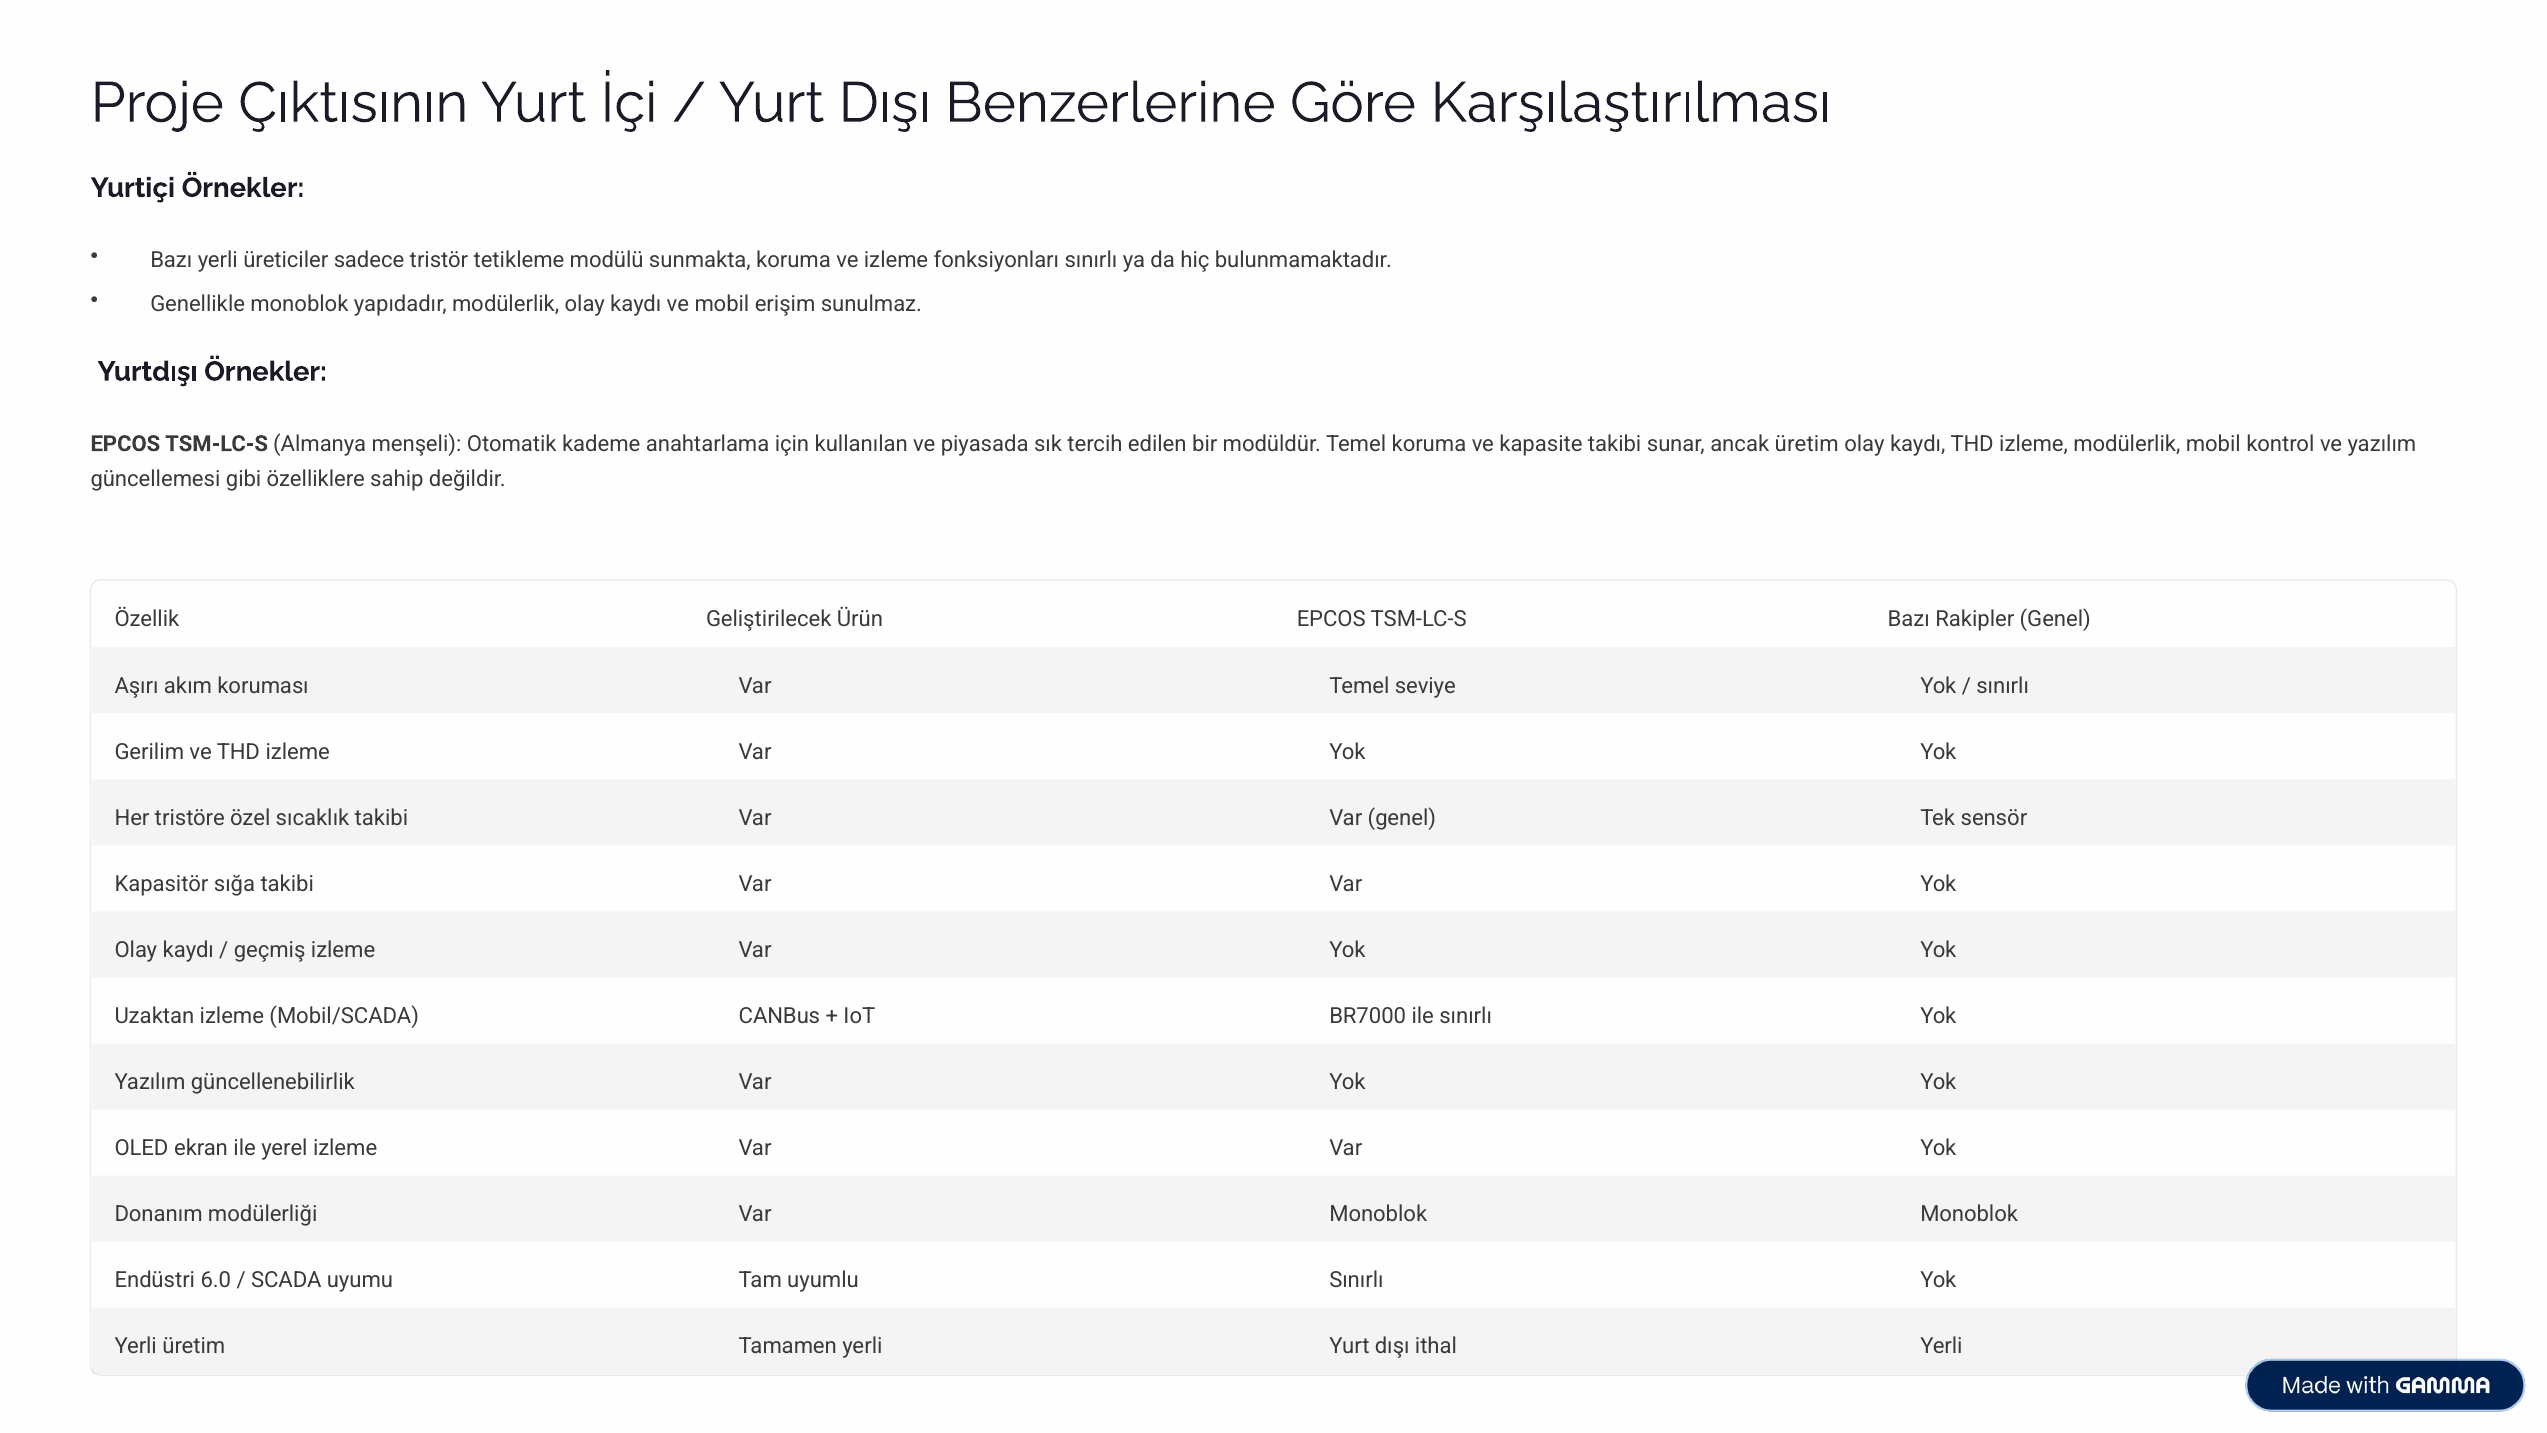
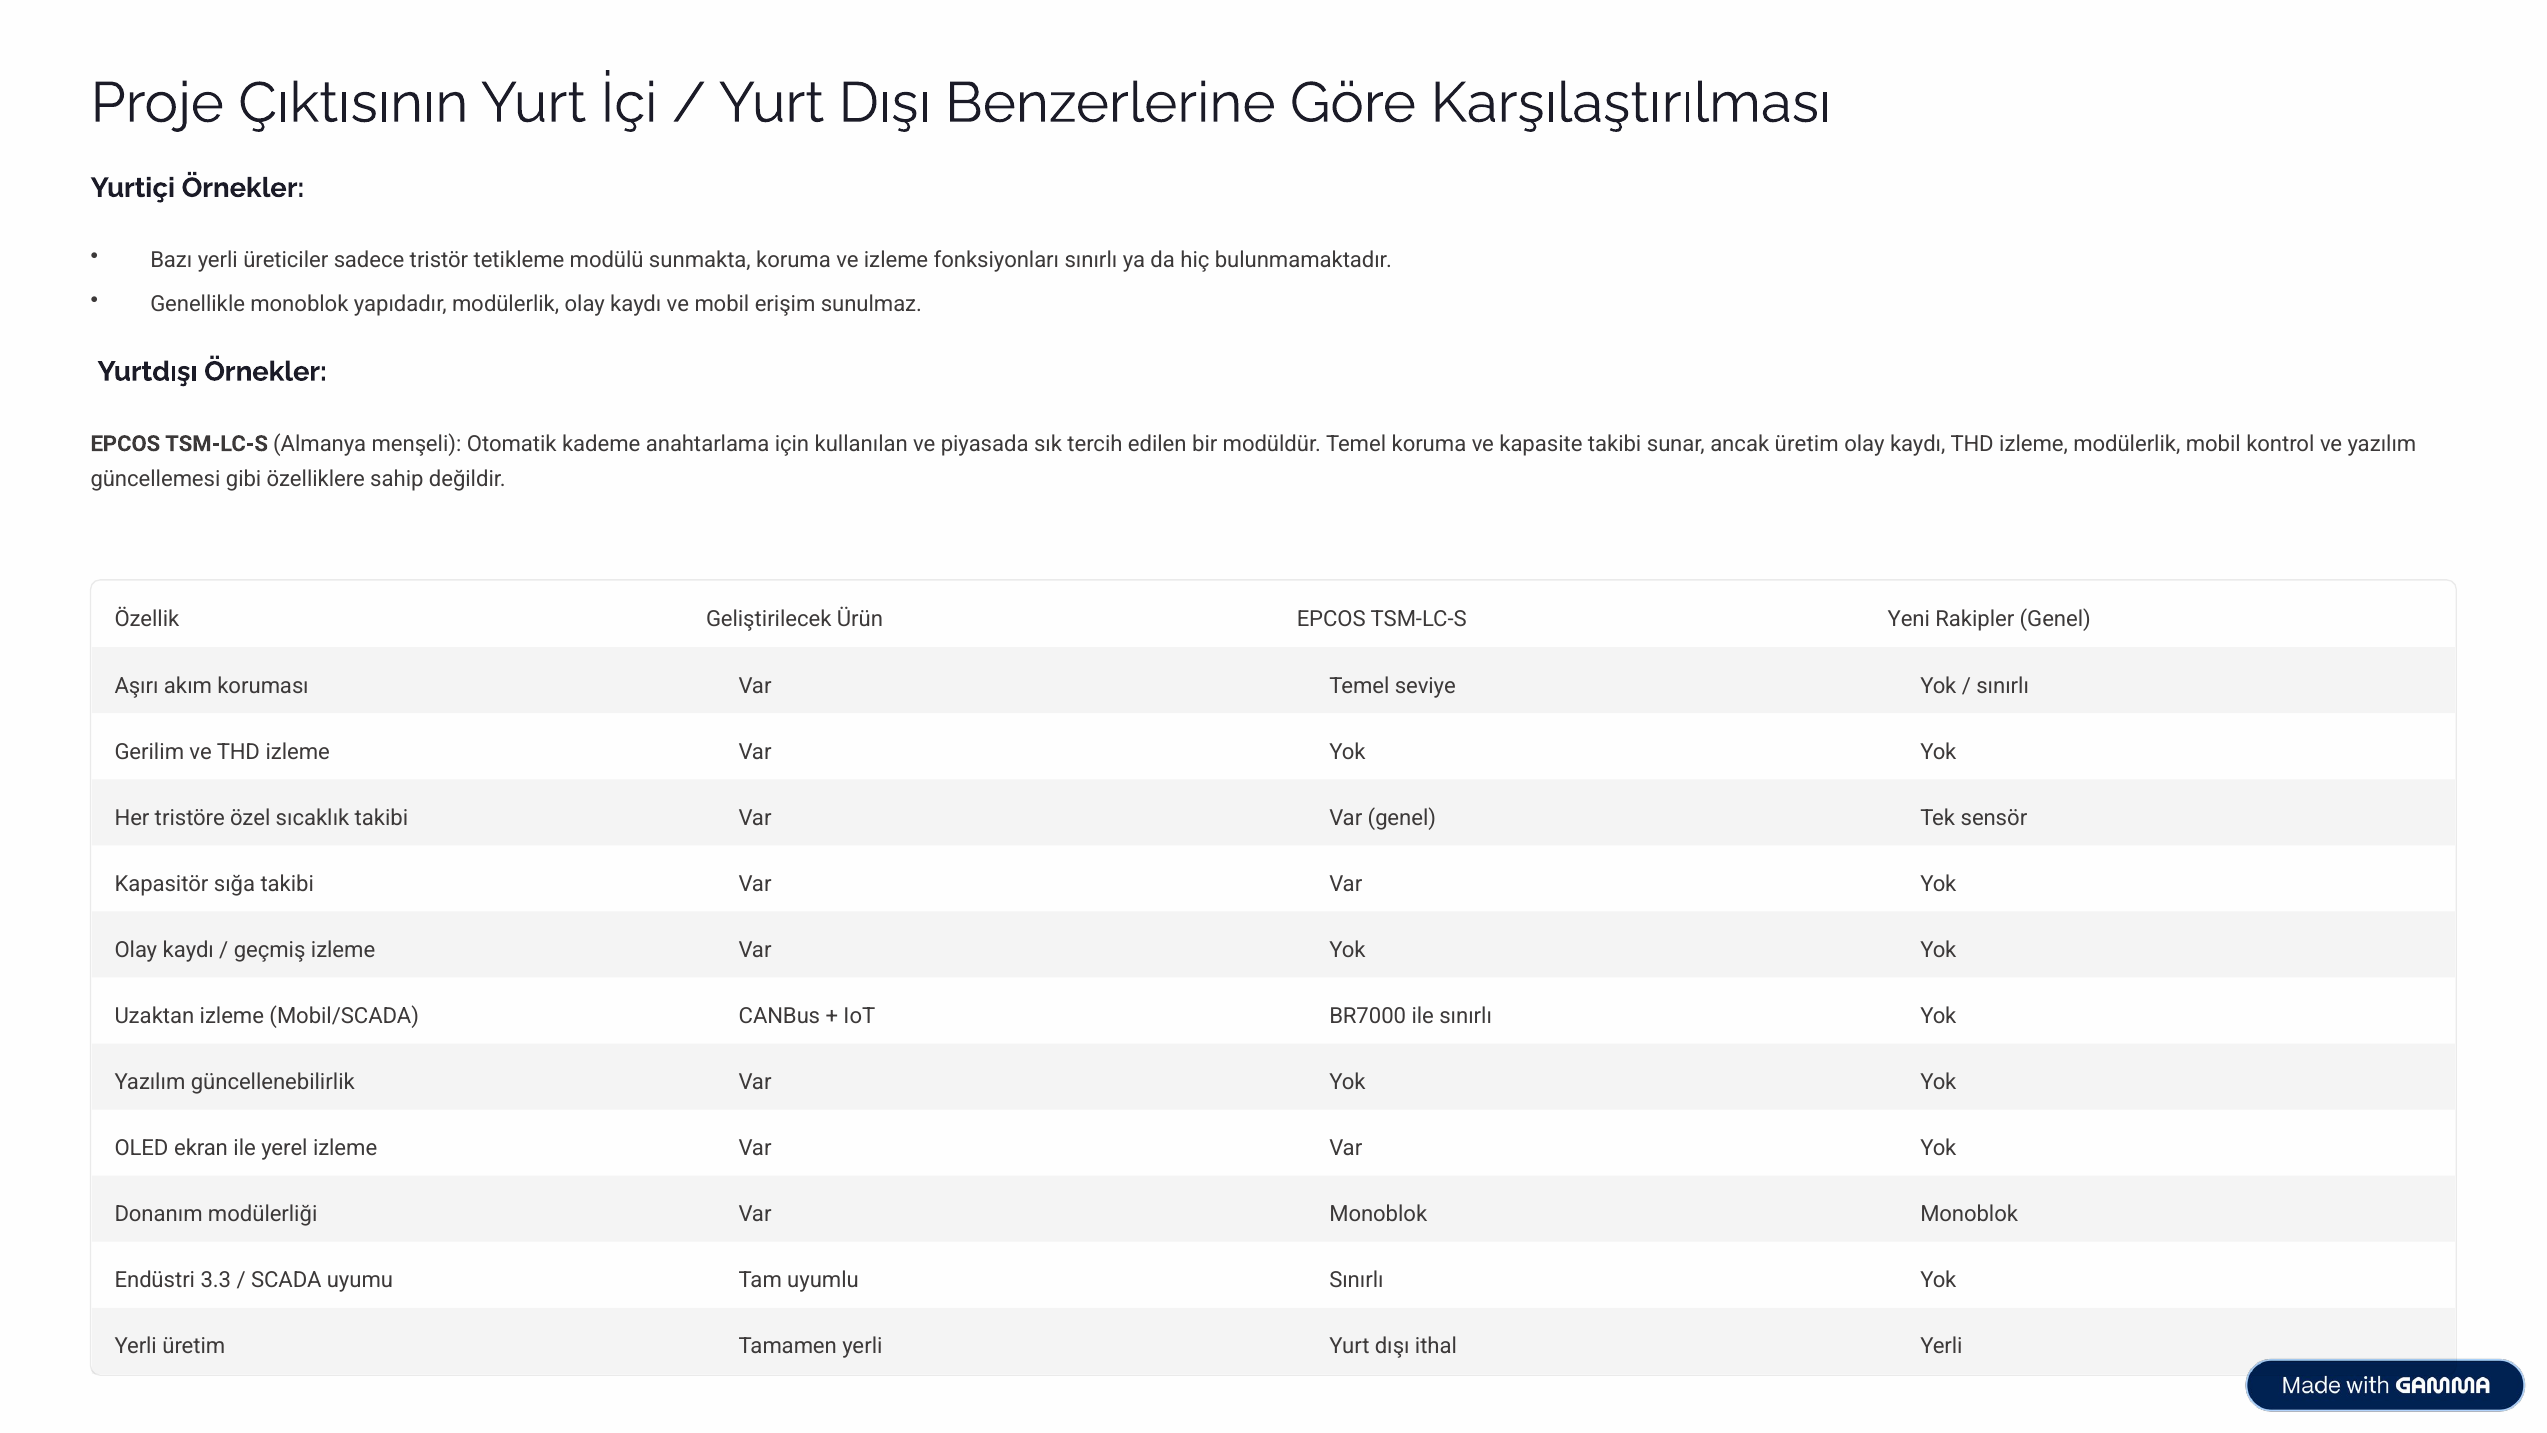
TSM-LC-S Bazı: Bazı -> Yeni (1909, 620)
6.0: 6.0 -> 3.3 (216, 1280)
